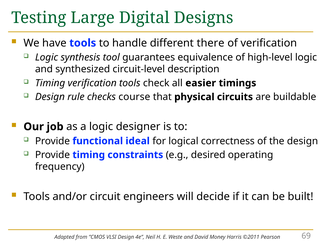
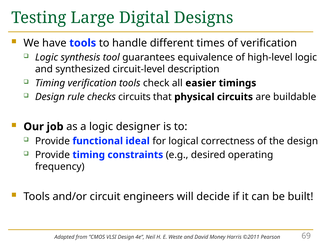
there: there -> times (211, 43)
checks course: course -> circuits (134, 97)
